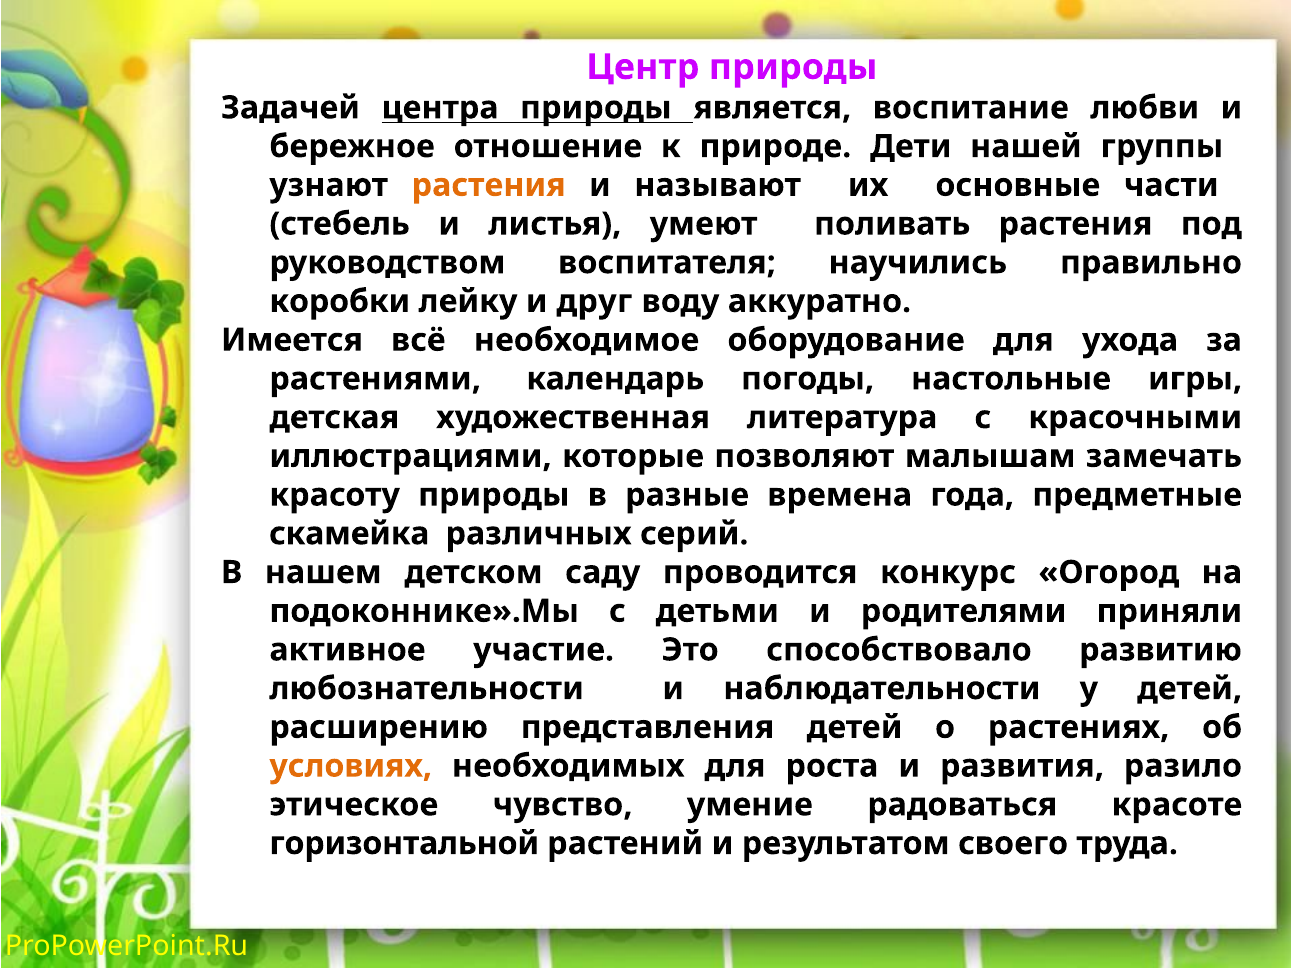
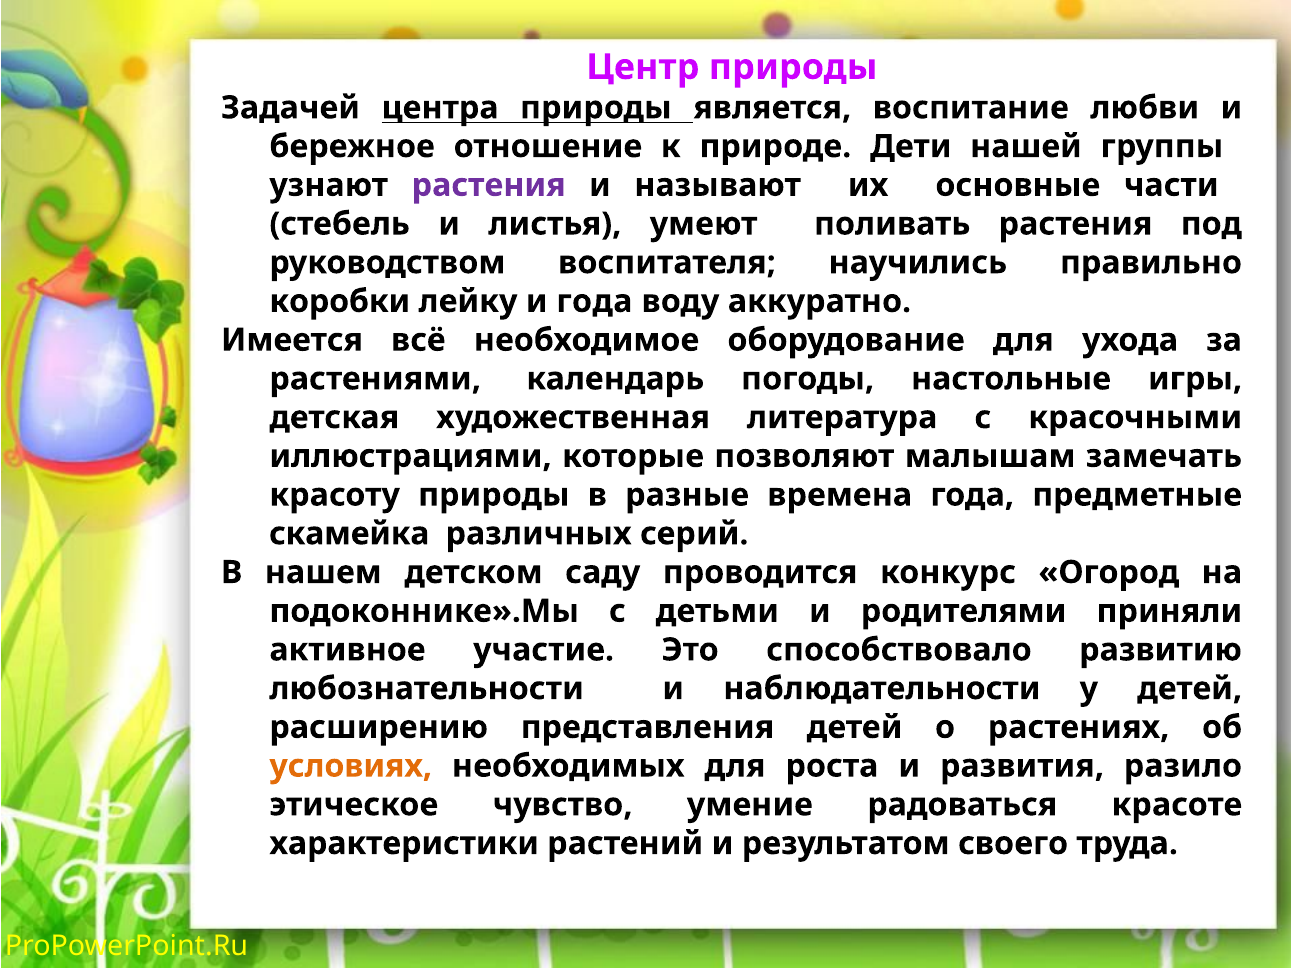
растения colour: orange -> purple (489, 185)
и друг: друг -> года (594, 301)
горизонтальной: горизонтальной -> характеристики (404, 844)
